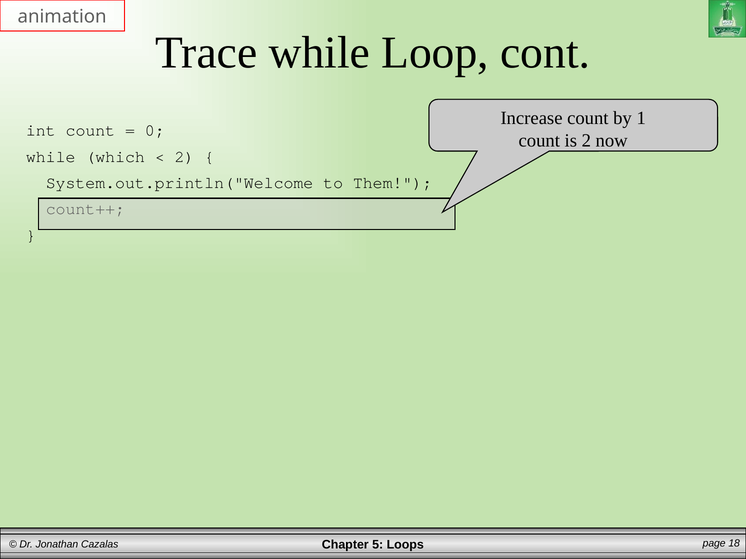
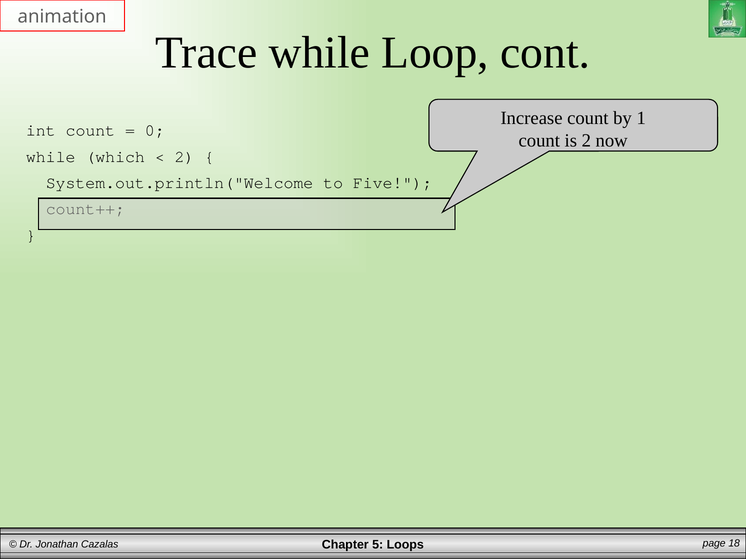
Them: Them -> Five (393, 183)
